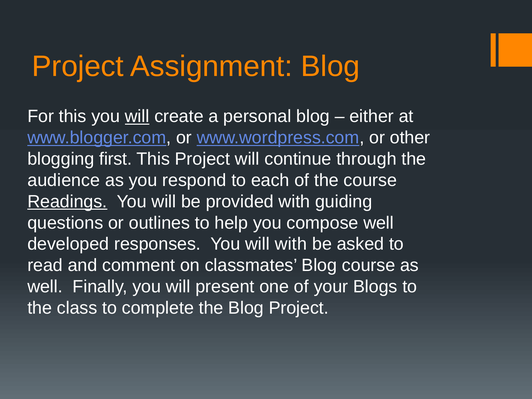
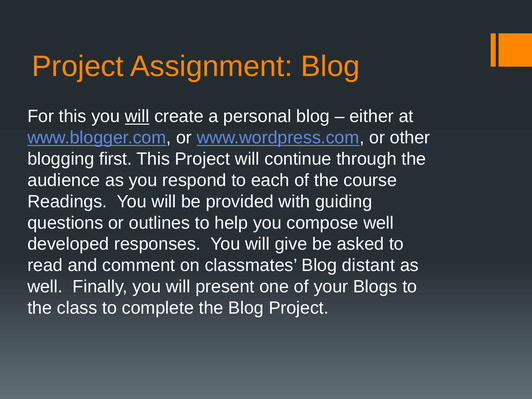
Readings underline: present -> none (67, 202)
will with: with -> give (291, 244)
Blog course: course -> distant (369, 265)
